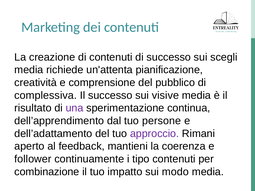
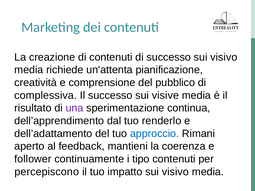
successo sui scegli: scegli -> visivo (224, 57)
persone: persone -> renderlo (162, 121)
approccio colour: purple -> blue (155, 134)
combinazione: combinazione -> percepiscono (47, 172)
impatto sui modo: modo -> visivo (175, 172)
